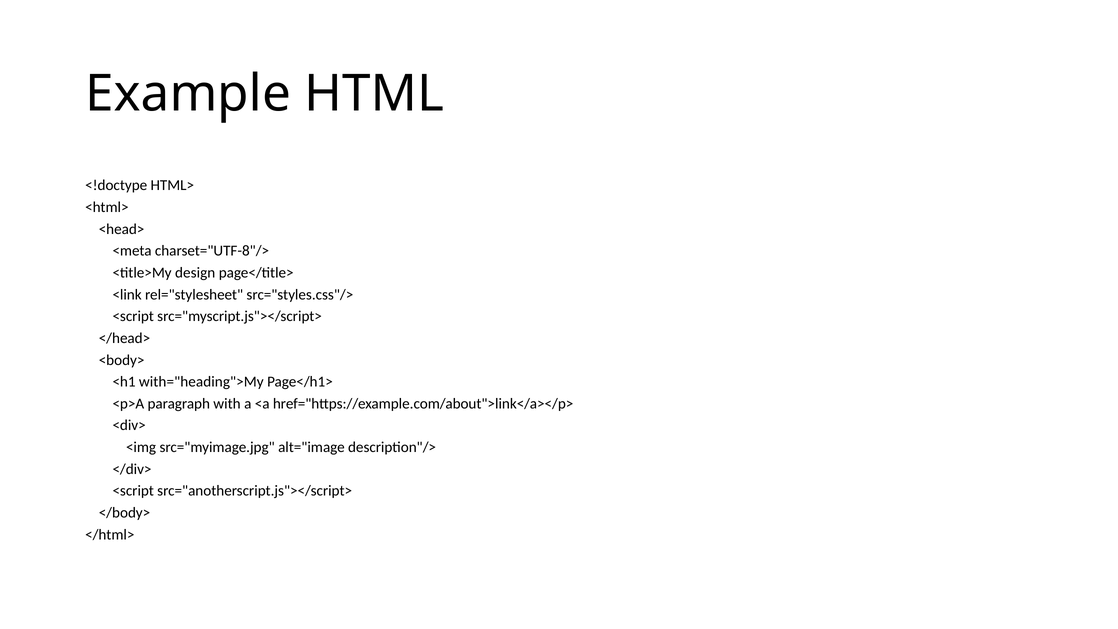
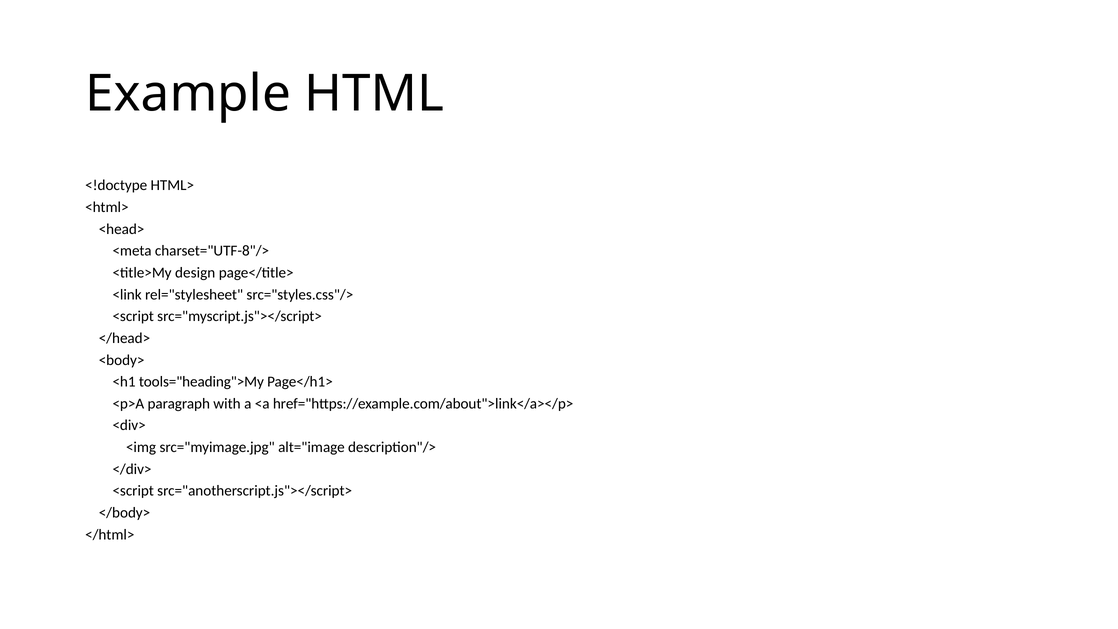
with="heading">My: with="heading">My -> tools="heading">My (201, 382)
